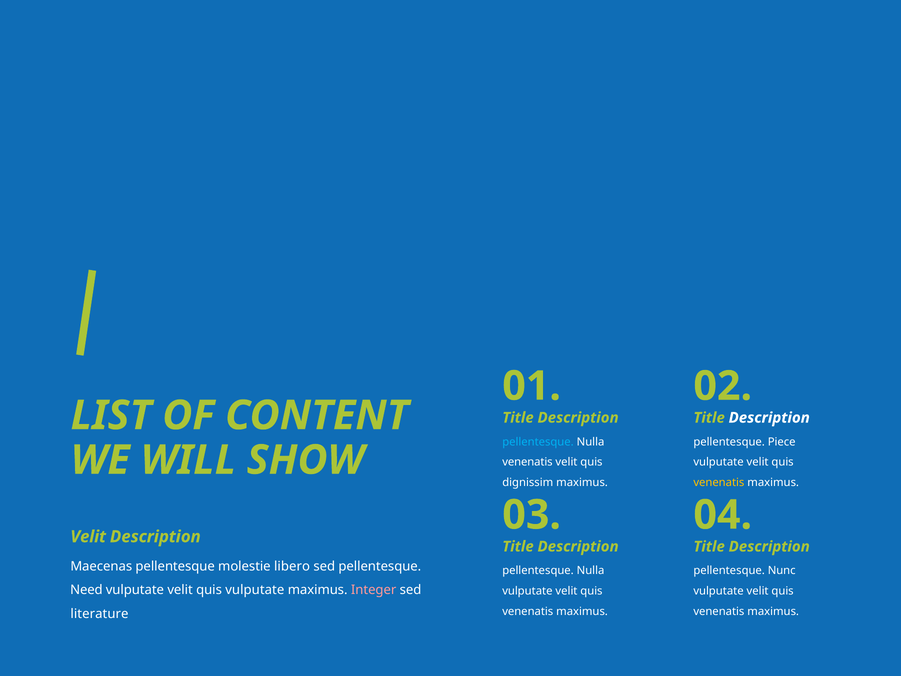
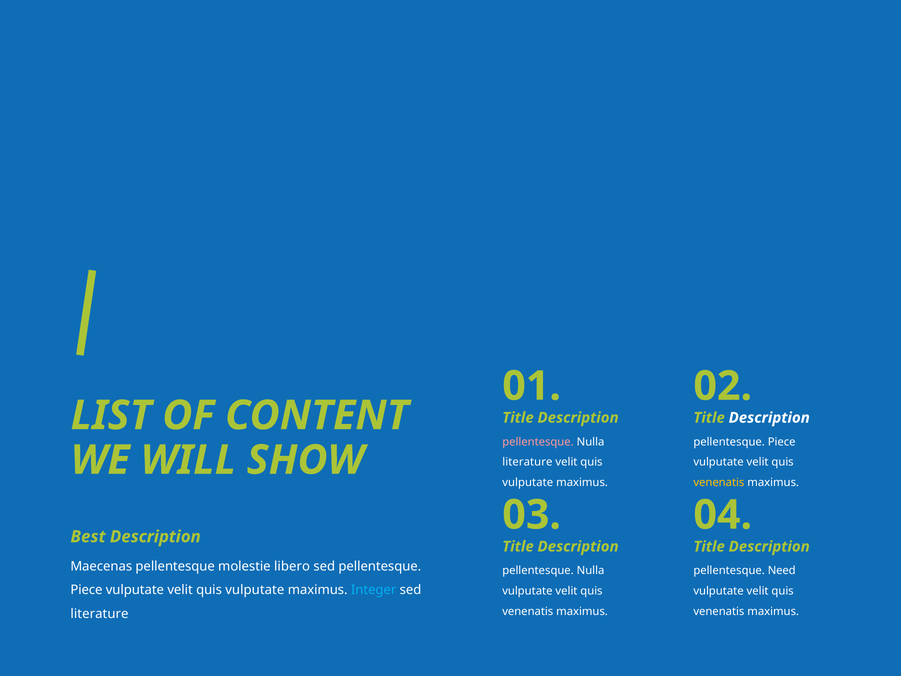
pellentesque colour: light blue -> pink (538, 442)
venenatis: venenatis -> literature (527, 462)
dignissim: dignissim -> vulputate (528, 482)
Velit: Velit -> Best (88, 536)
Nunc: Nunc -> Need (782, 571)
Need: Need -> Piece (86, 590)
Integer colour: pink -> light blue (374, 590)
